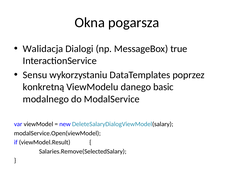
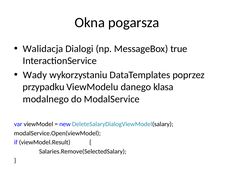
Sensu: Sensu -> Wady (35, 75)
konkretną: konkretną -> przypadku (44, 87)
basic: basic -> klasa (163, 87)
